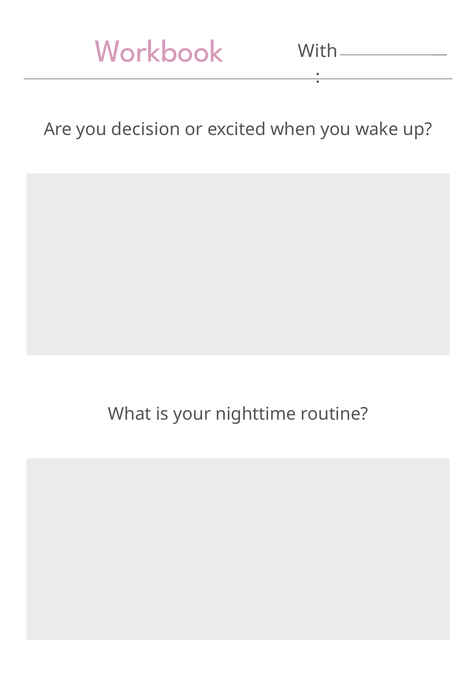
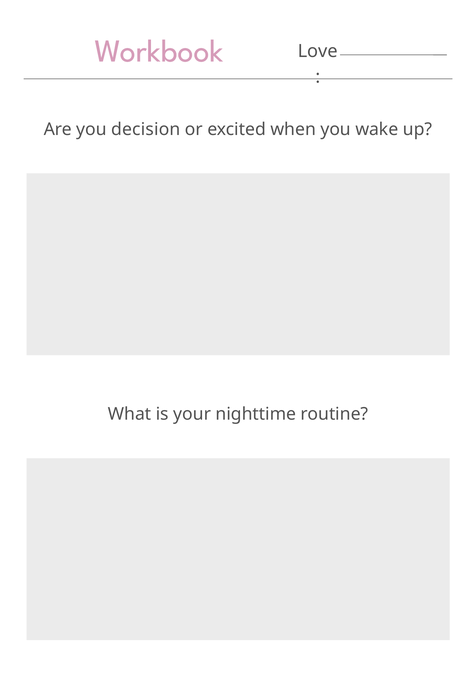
With: With -> Love (318, 51)
